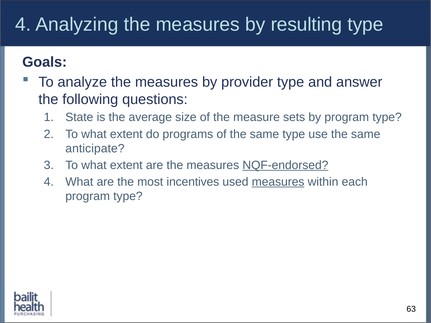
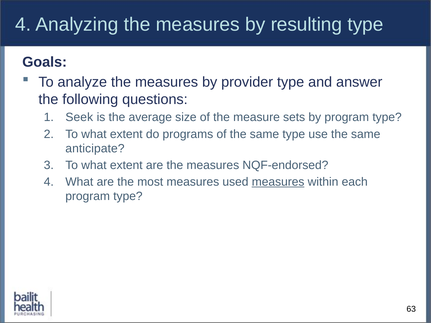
State: State -> Seek (79, 117)
NQF-endorsed underline: present -> none (285, 165)
most incentives: incentives -> measures (193, 182)
